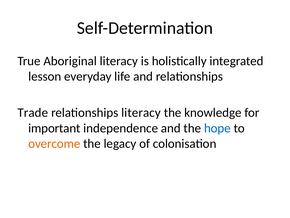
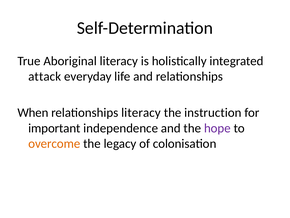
lesson: lesson -> attack (45, 76)
Trade: Trade -> When (33, 112)
knowledge: knowledge -> instruction (213, 112)
hope colour: blue -> purple (217, 128)
